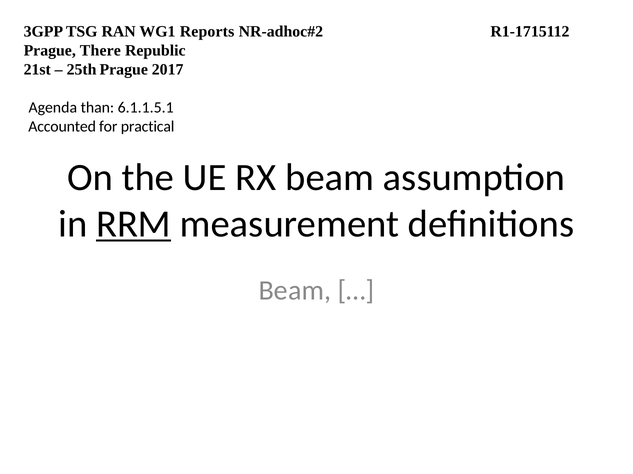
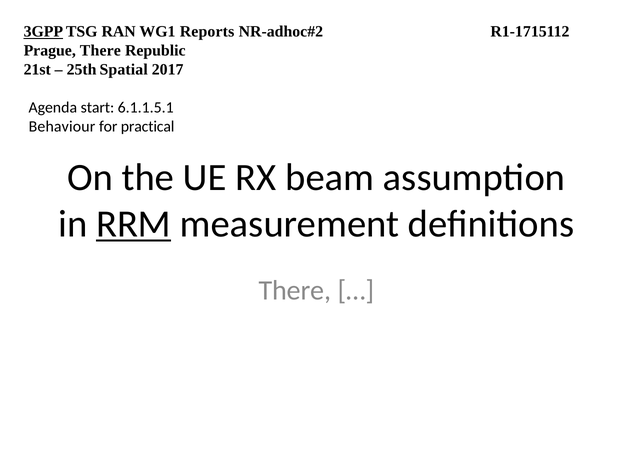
3GPP underline: none -> present (43, 32)
25th Prague: Prague -> Spatial (124, 70)
than: than -> start (97, 108)
Accounted: Accounted -> Behaviour (62, 127)
Beam: Beam -> There (295, 291)
